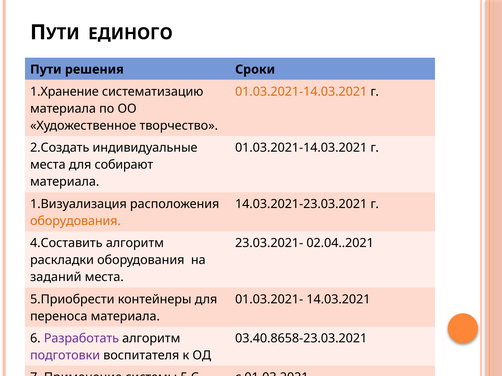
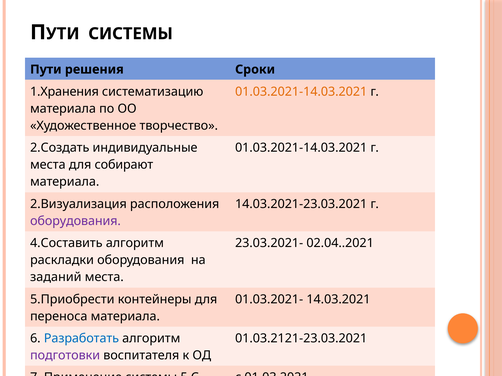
ЕДИНОГО: ЕДИНОГО -> СИСТЕМЫ (131, 34)
1.Хранение: 1.Хранение -> 1.Хранения (64, 92)
1.Визуализация: 1.Визуализация -> 2.Визуализация (78, 204)
оборудования colour: orange -> purple (75, 221)
Разработать colour: purple -> blue (81, 339)
03.40.8658-23.03.2021: 03.40.8658-23.03.2021 -> 01.03.2121-23.03.2021 (301, 339)
